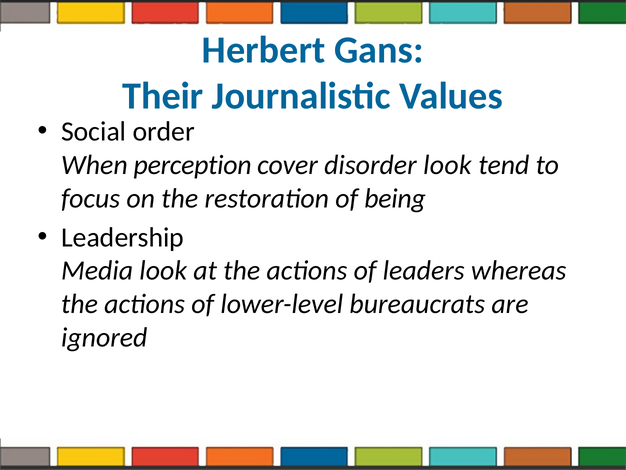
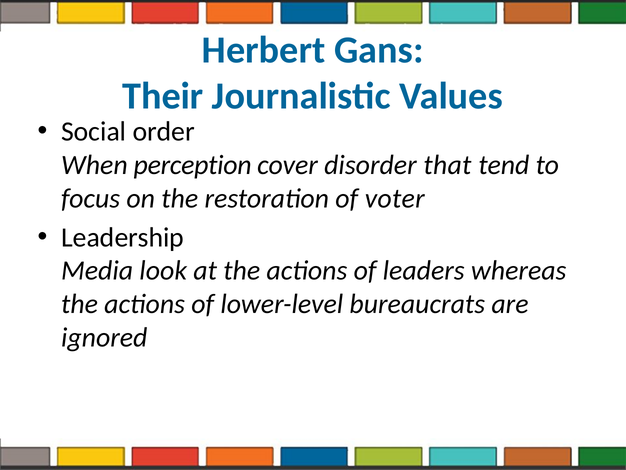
disorder look: look -> that (447, 165)
being: being -> voter (395, 198)
